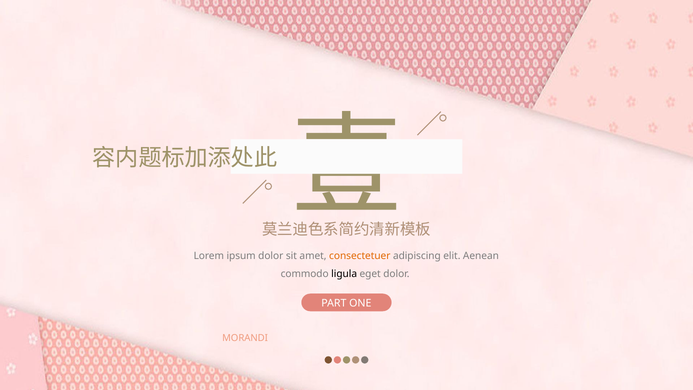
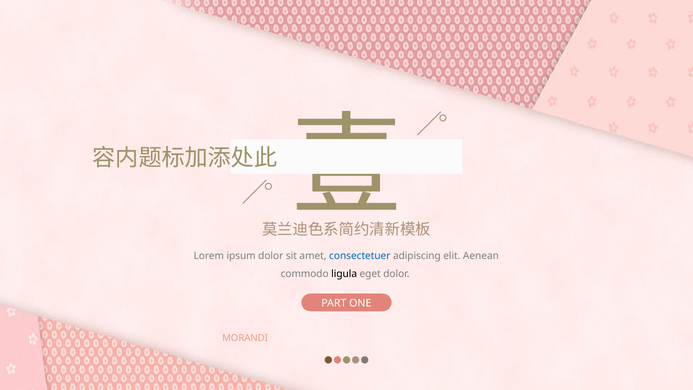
consectetuer colour: orange -> blue (360, 256)
